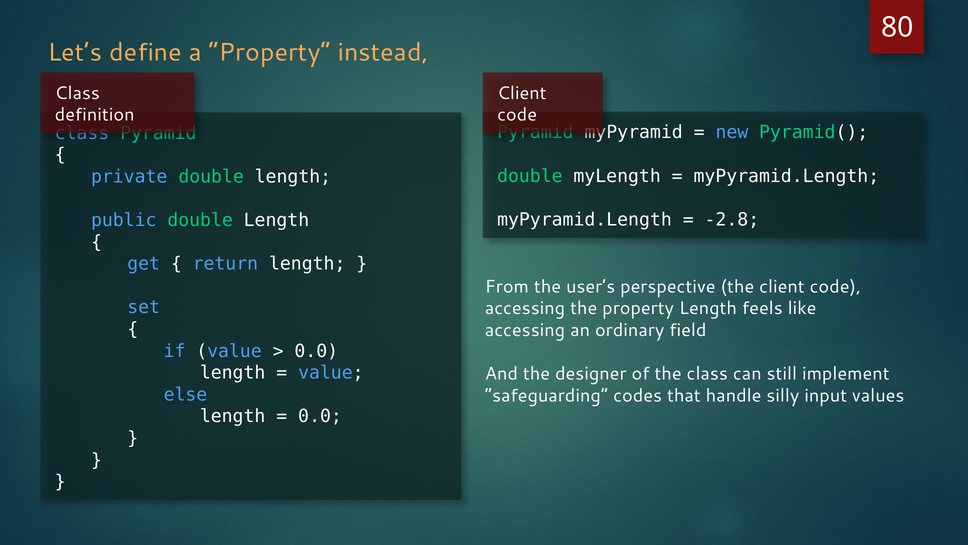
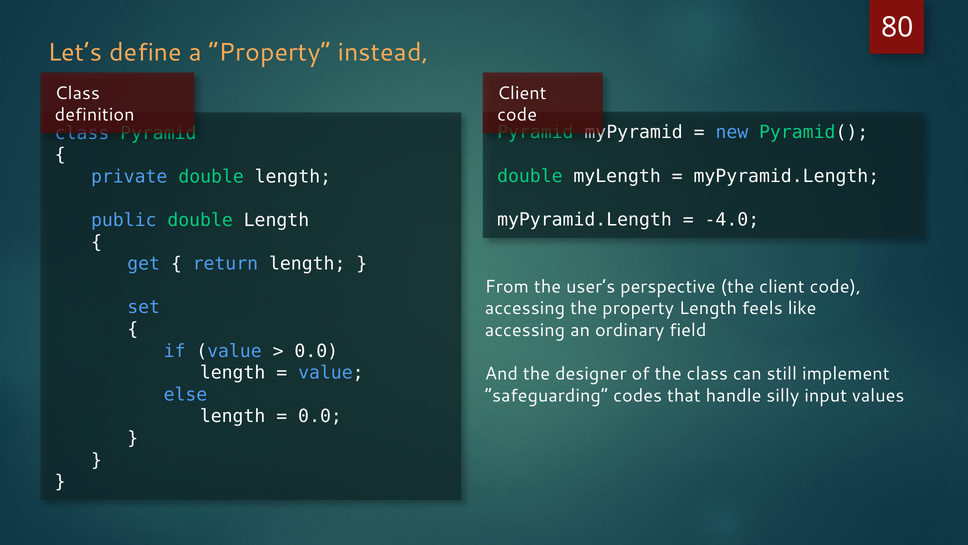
-2.8: -2.8 -> -4.0 (732, 219)
